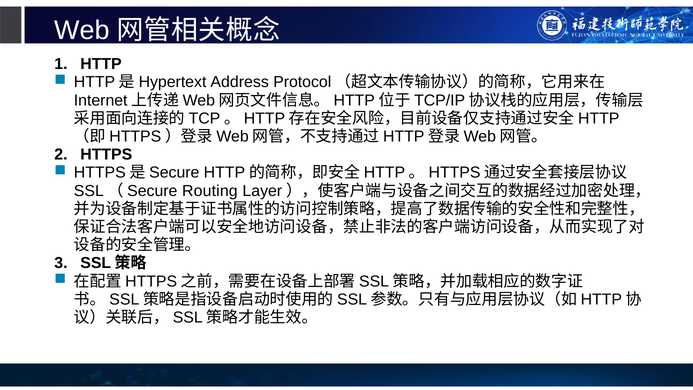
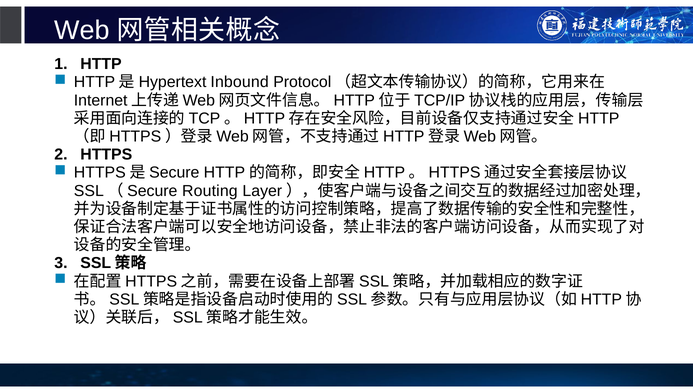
Address: Address -> Inbound (240, 82)
